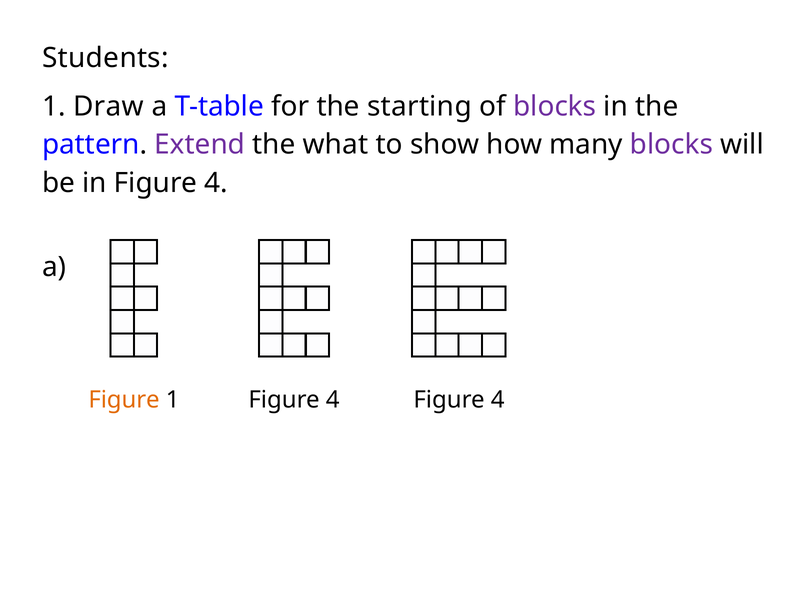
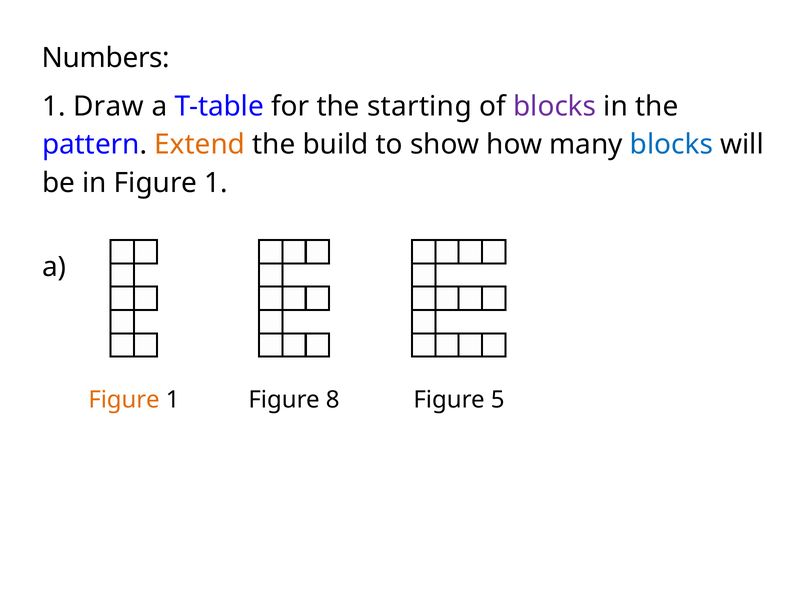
Students: Students -> Numbers (106, 58)
Extend colour: purple -> orange (200, 145)
what: what -> build (336, 145)
blocks colour: purple -> blue (671, 145)
in Figure 4: 4 -> 1 (216, 183)
4: 4 -> 8 (333, 400)
1 Figure 4: 4 -> 5 (498, 400)
